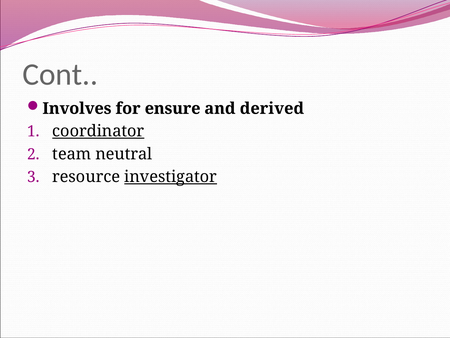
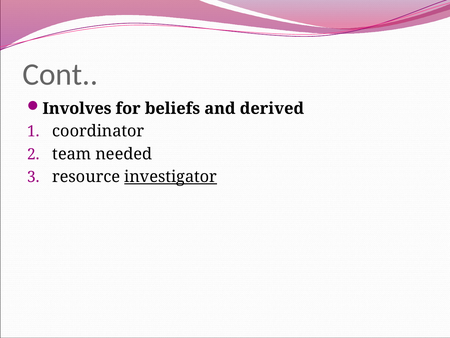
ensure: ensure -> beliefs (172, 108)
coordinator underline: present -> none (98, 131)
neutral: neutral -> needed (124, 154)
